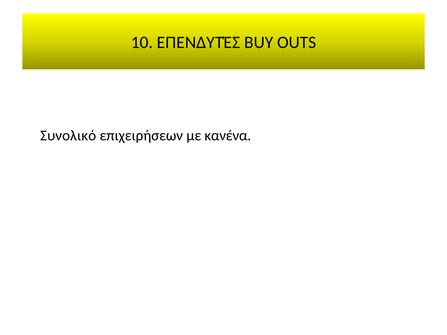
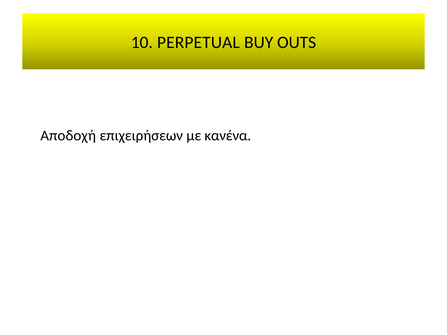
ΕΠΕΝΔΥΤΈΣ: ΕΠΕΝΔΥΤΈΣ -> PERPETUAL (198, 43)
Συνολικό: Συνολικό -> Αποδοχή (68, 136)
